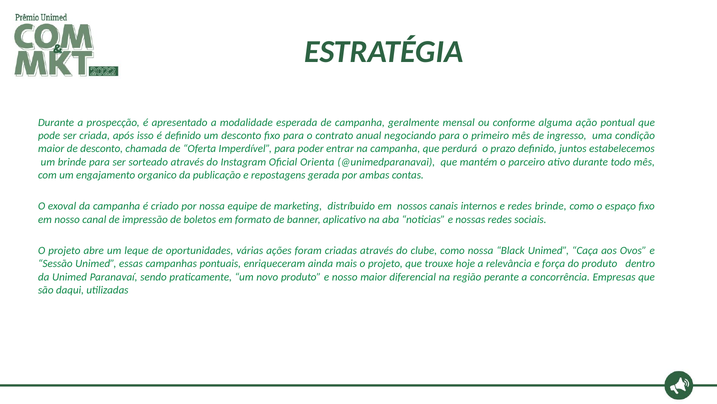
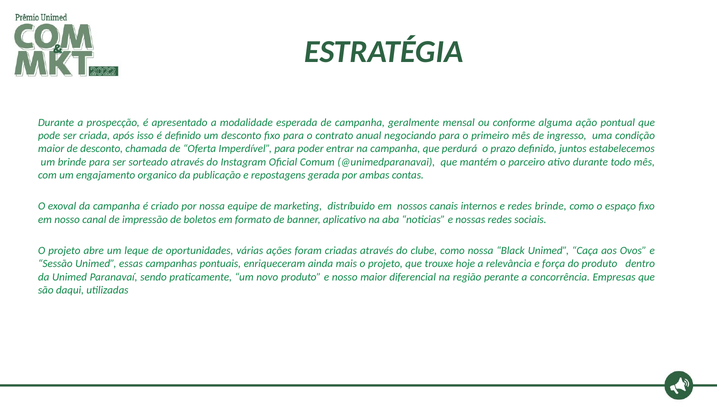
Orienta: Orienta -> Comum (317, 162)
